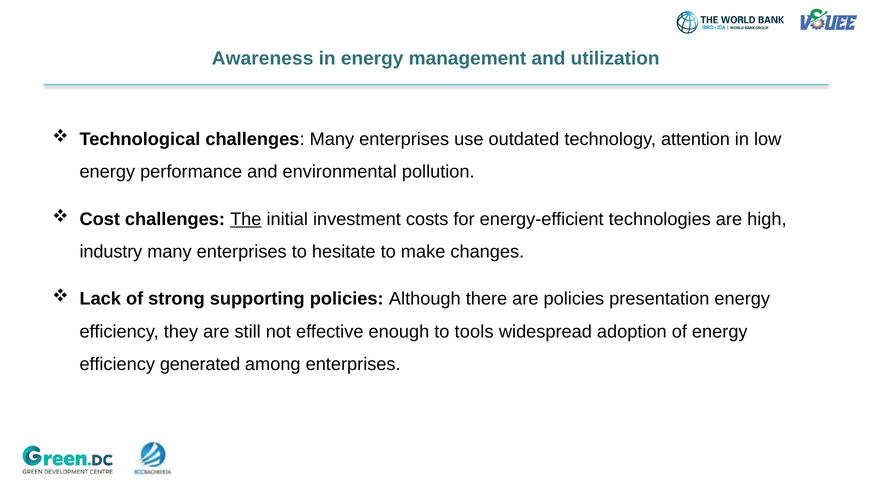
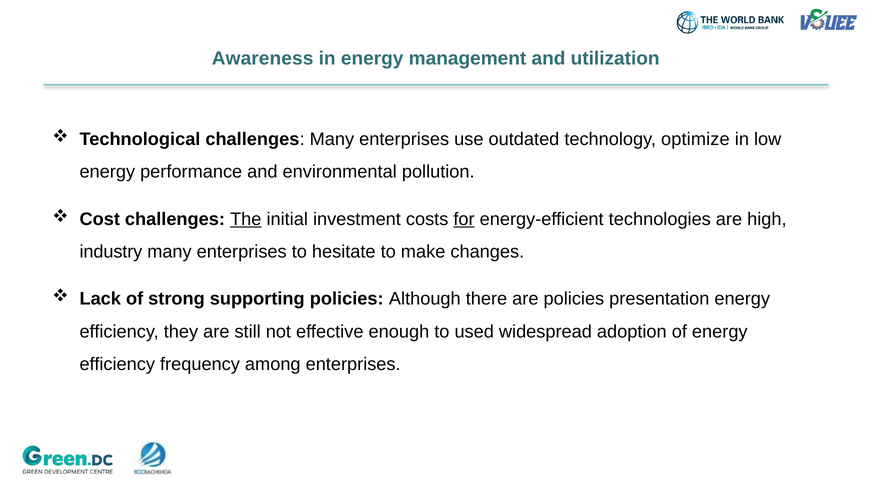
attention: attention -> optimize (695, 139)
for underline: none -> present (464, 219)
tools: tools -> used (474, 332)
generated: generated -> frequency (200, 365)
